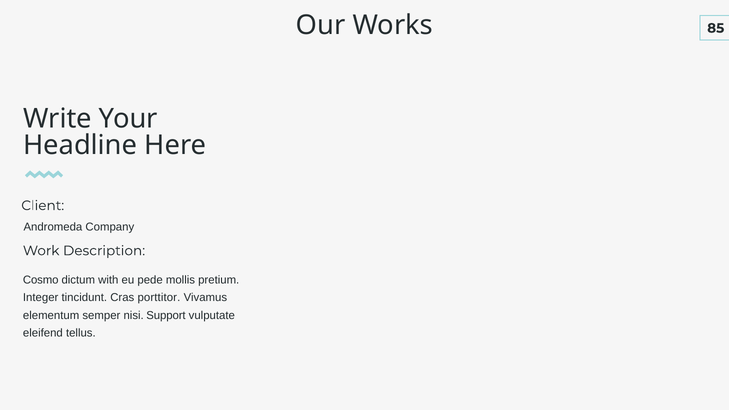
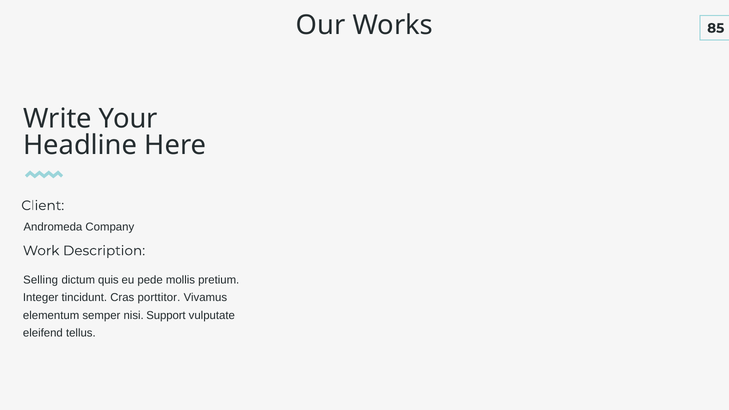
Cosmo: Cosmo -> Selling (41, 280)
with: with -> quis (108, 280)
